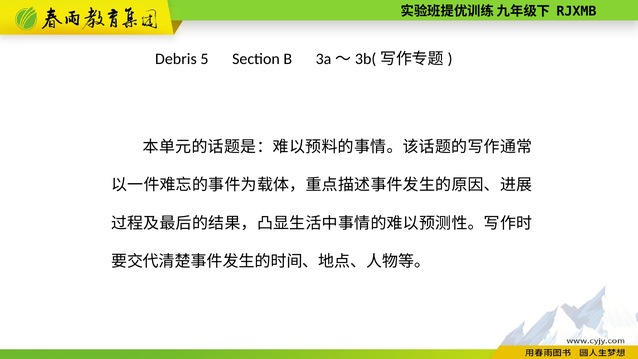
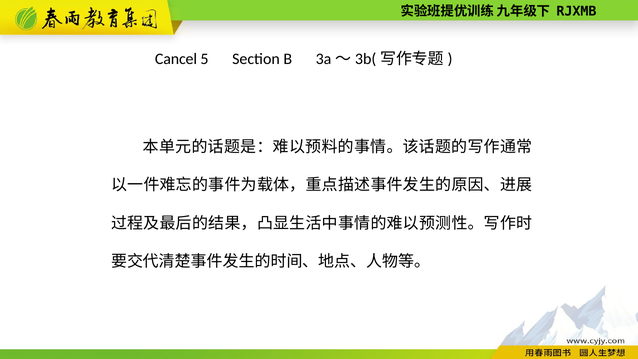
Debris: Debris -> Cancel (176, 59)
